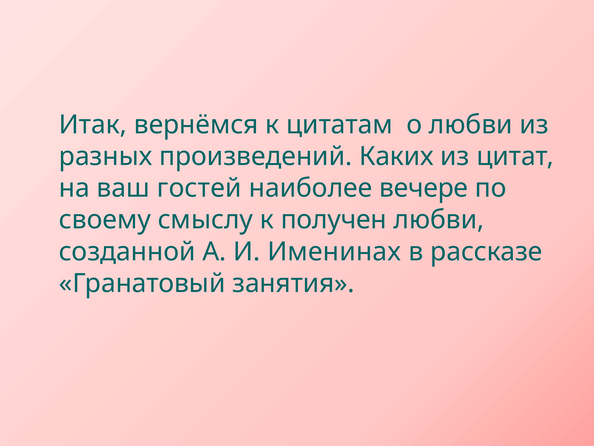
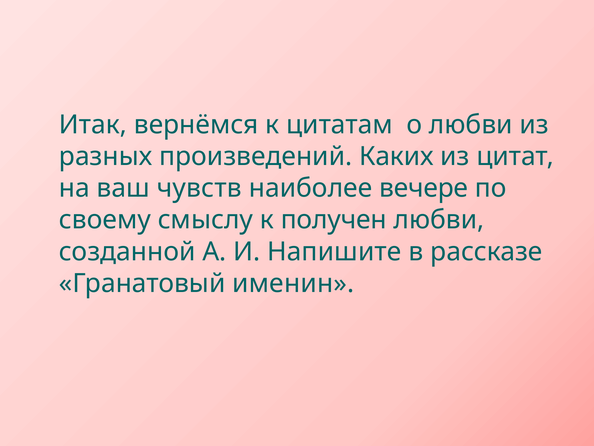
гостей: гостей -> чувств (199, 188)
Именинах: Именинах -> Напишите (334, 251)
занятия: занятия -> именин (293, 283)
